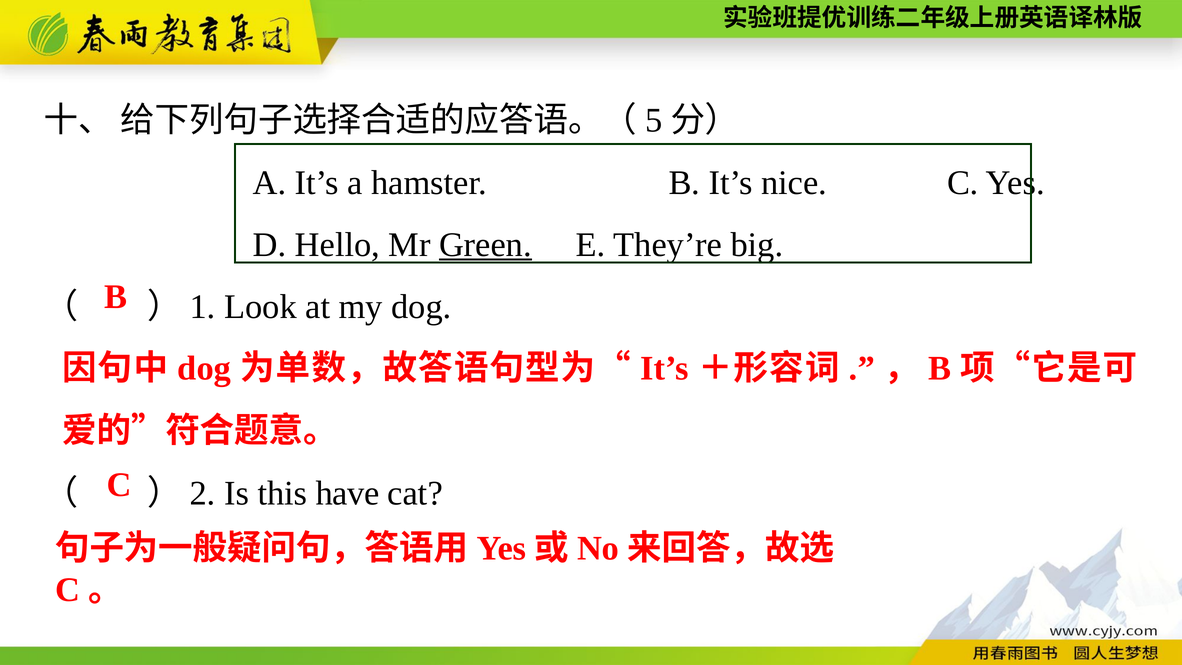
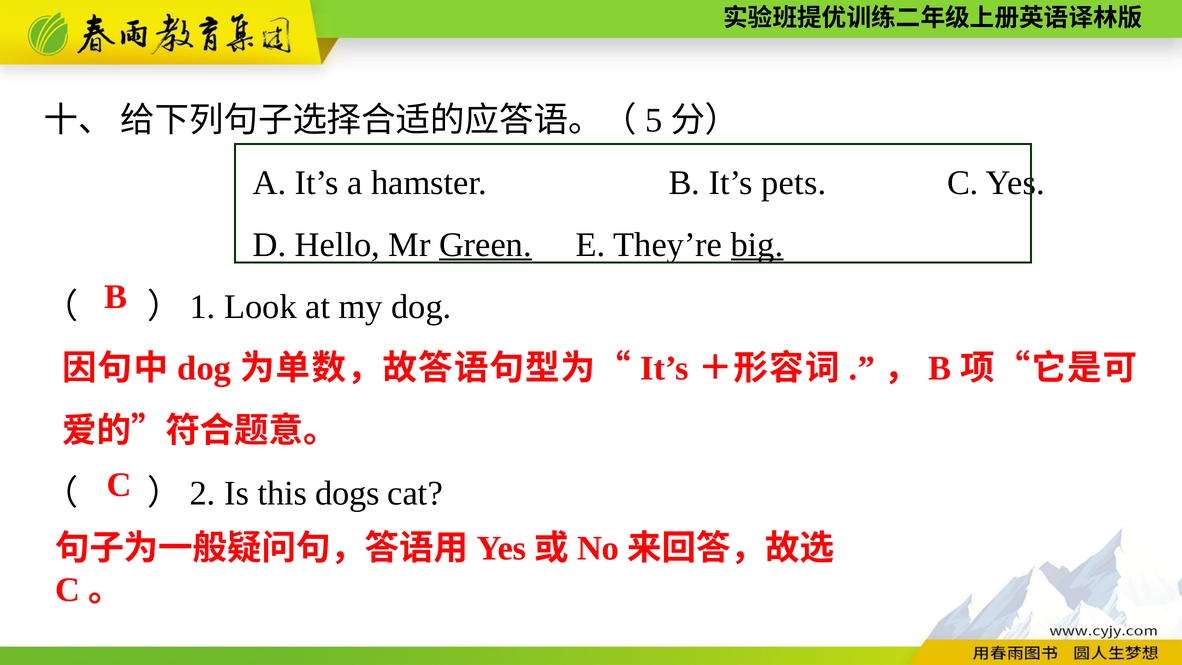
nice: nice -> pets (794, 183)
big underline: none -> present (757, 245)
have: have -> dogs (348, 493)
